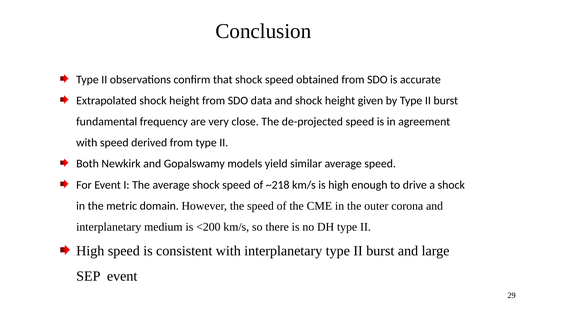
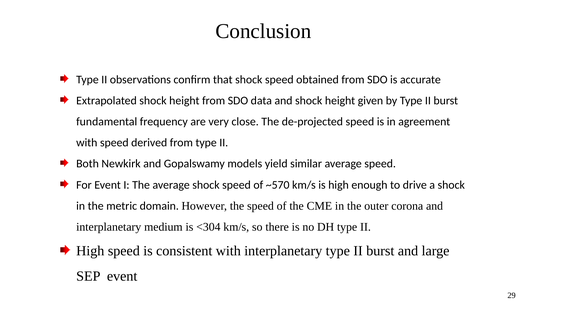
~218: ~218 -> ~570 (278, 185)
<200: <200 -> <304 (208, 227)
